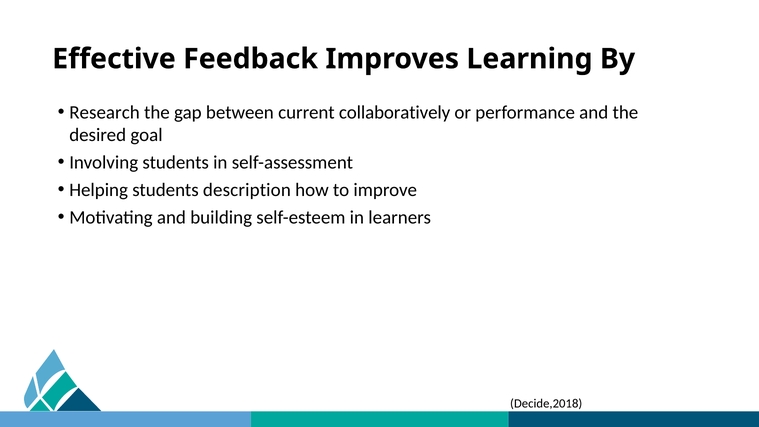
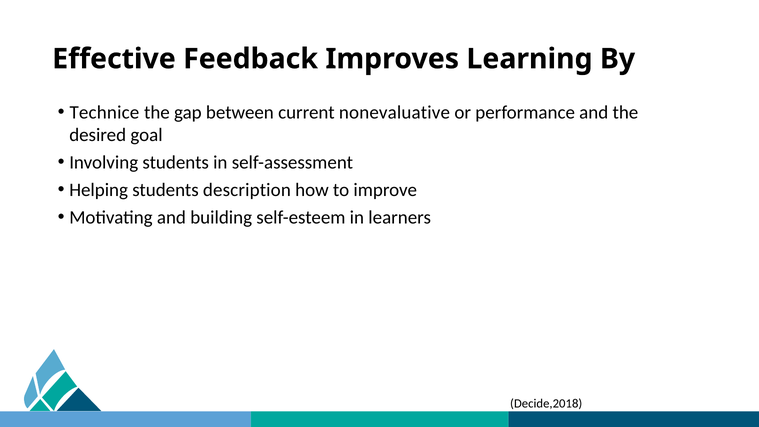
Research: Research -> Technice (104, 112)
collaboratively: collaboratively -> nonevaluative (394, 112)
